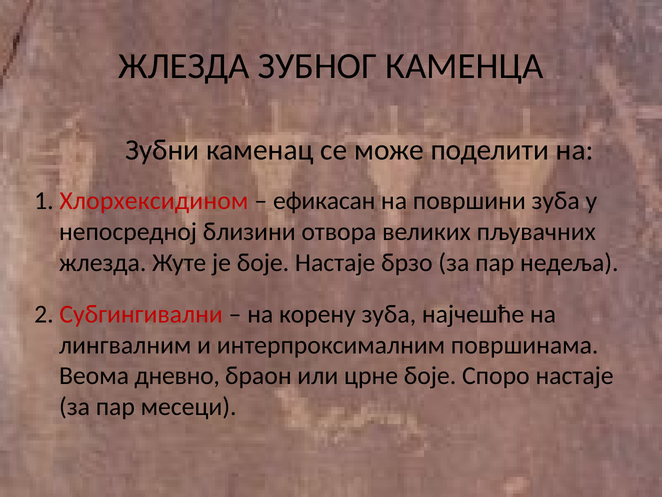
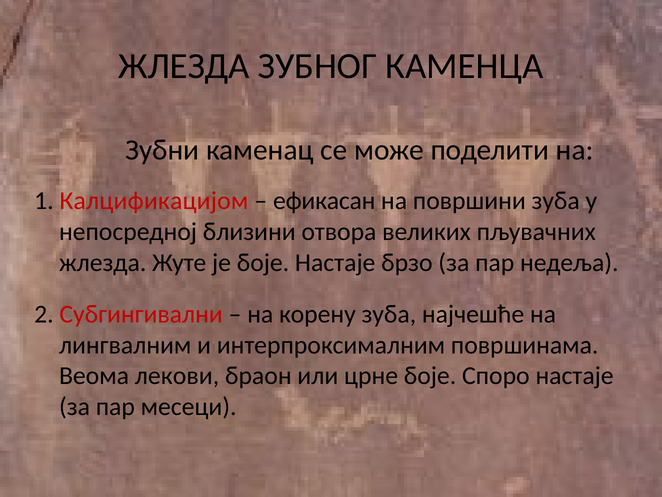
Хлорхексидином: Хлорхексидином -> Калцификацијом (154, 201)
дневно: дневно -> лекови (177, 375)
